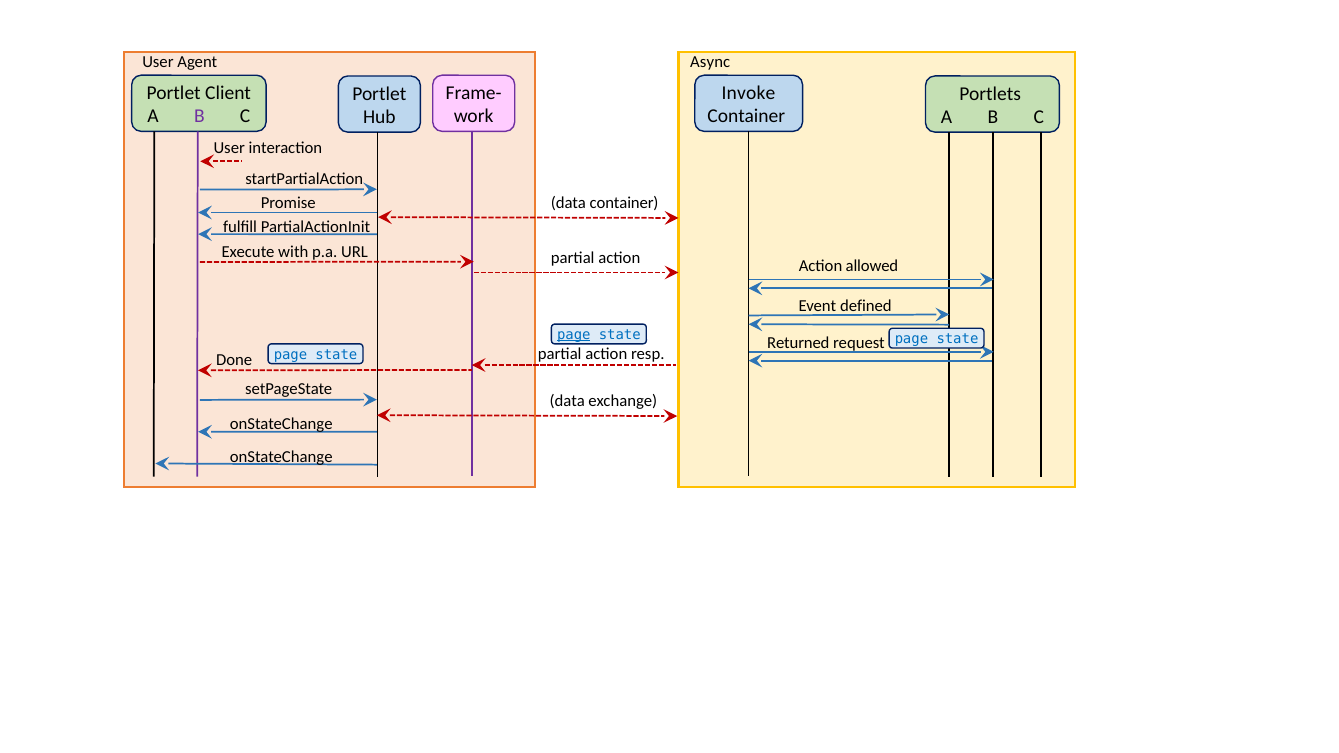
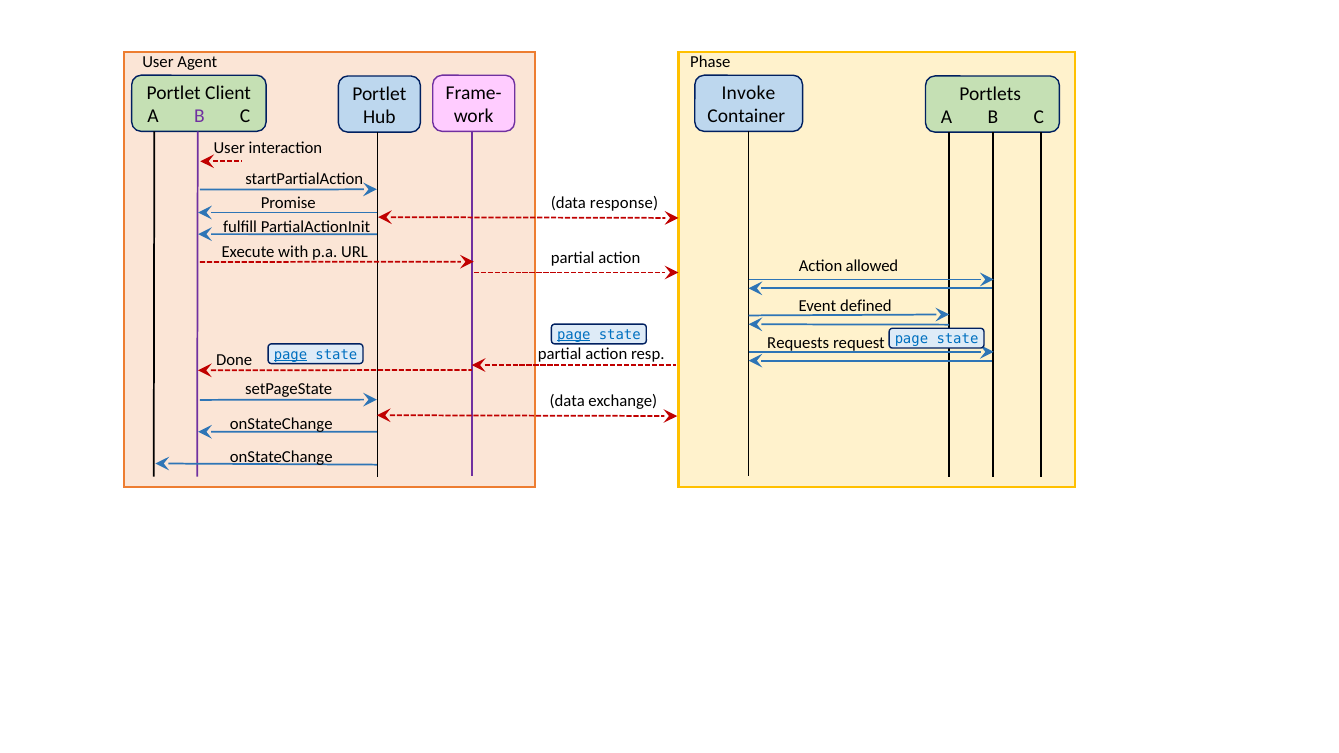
Async: Async -> Phase (710, 62)
data container: container -> response (624, 203)
Returned: Returned -> Requests (798, 343)
page underline: none -> present (290, 355)
